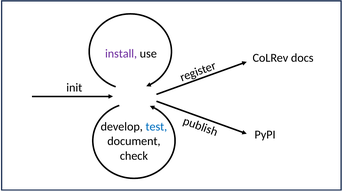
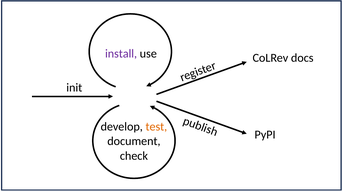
test colour: blue -> orange (156, 126)
